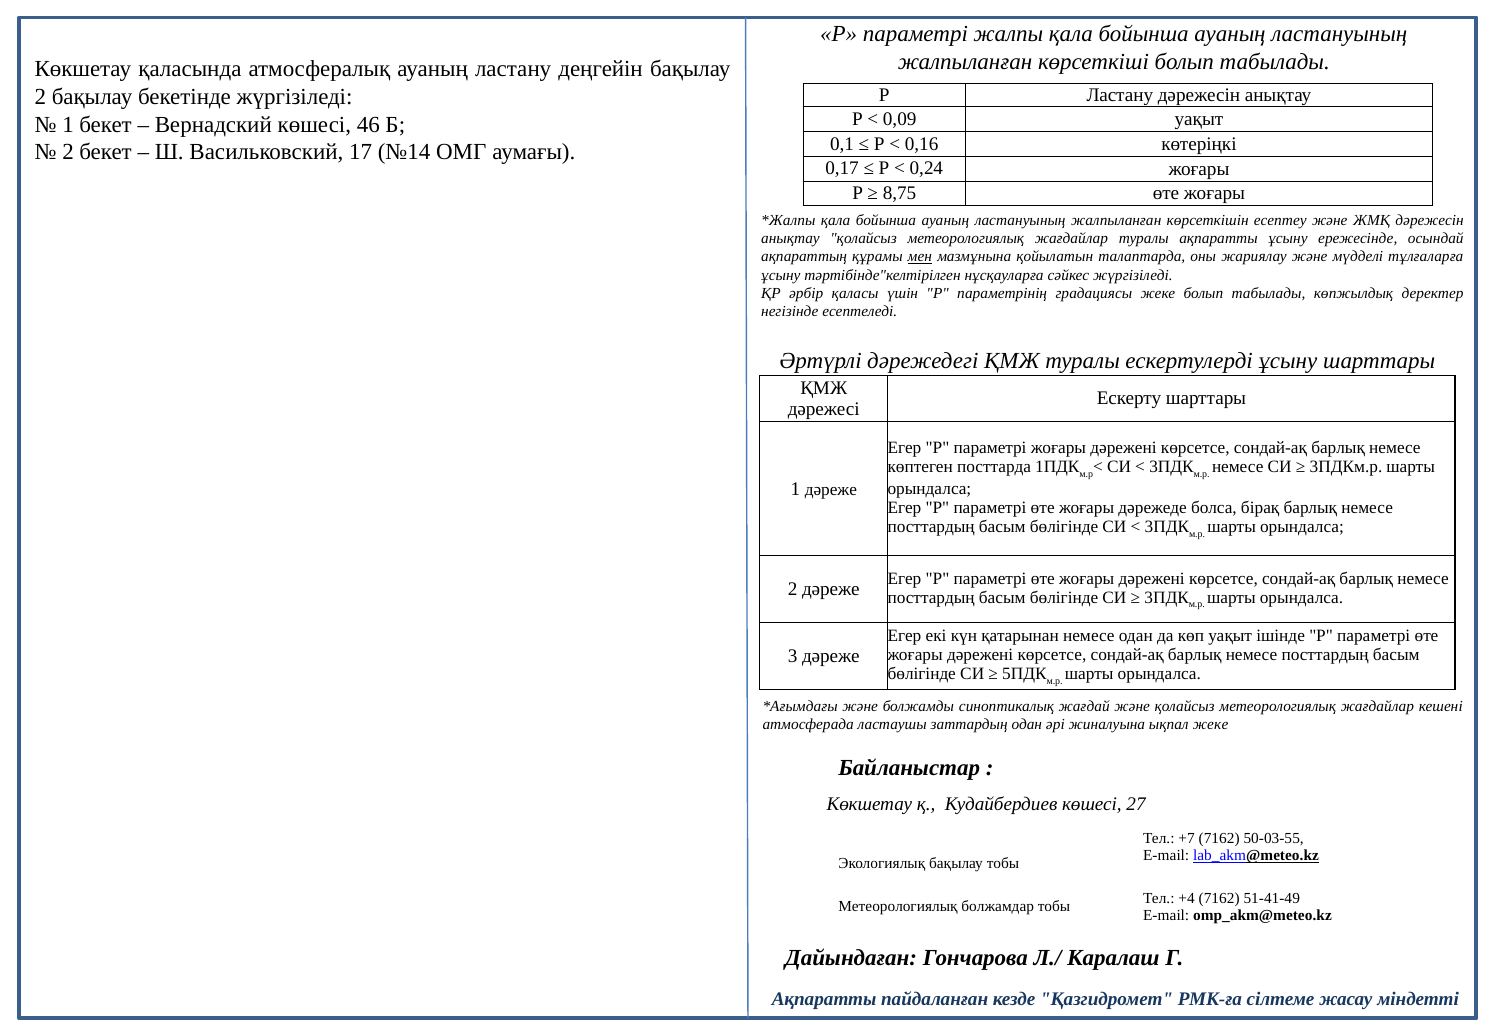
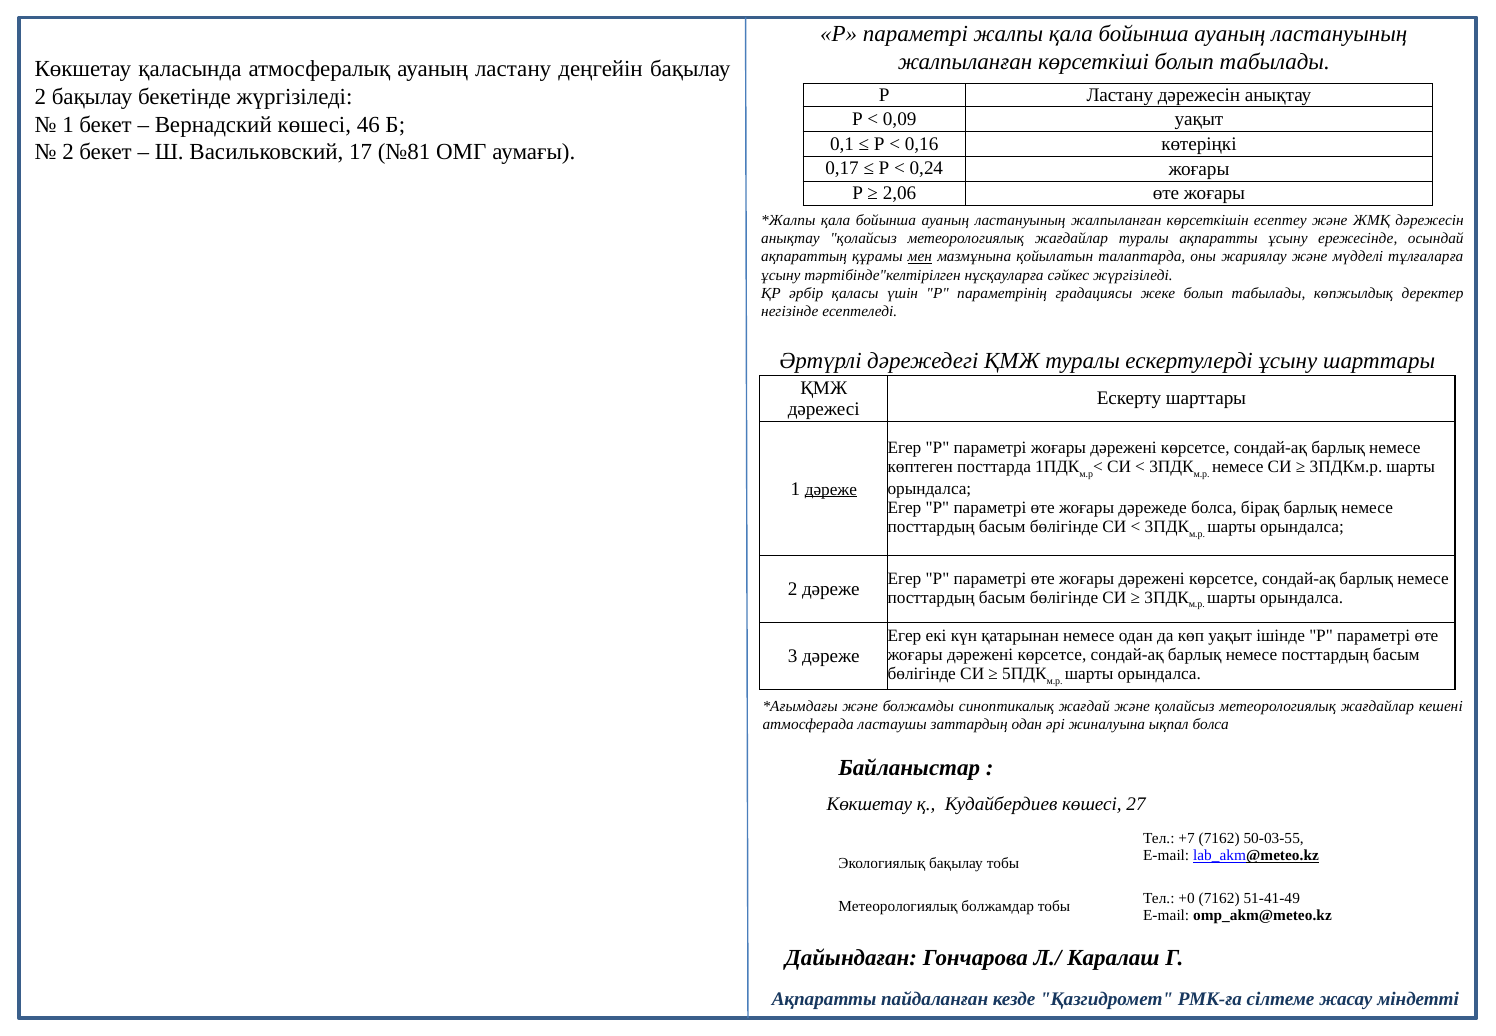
№14: №14 -> №81 (404, 152)
8,75: 8,75 -> 2,06 (900, 193)
дәреже underline: none -> present (831, 489)
ықпал жеке: жеке -> болса (1211, 724)
+4: +4 -> +0 (1187, 898)
